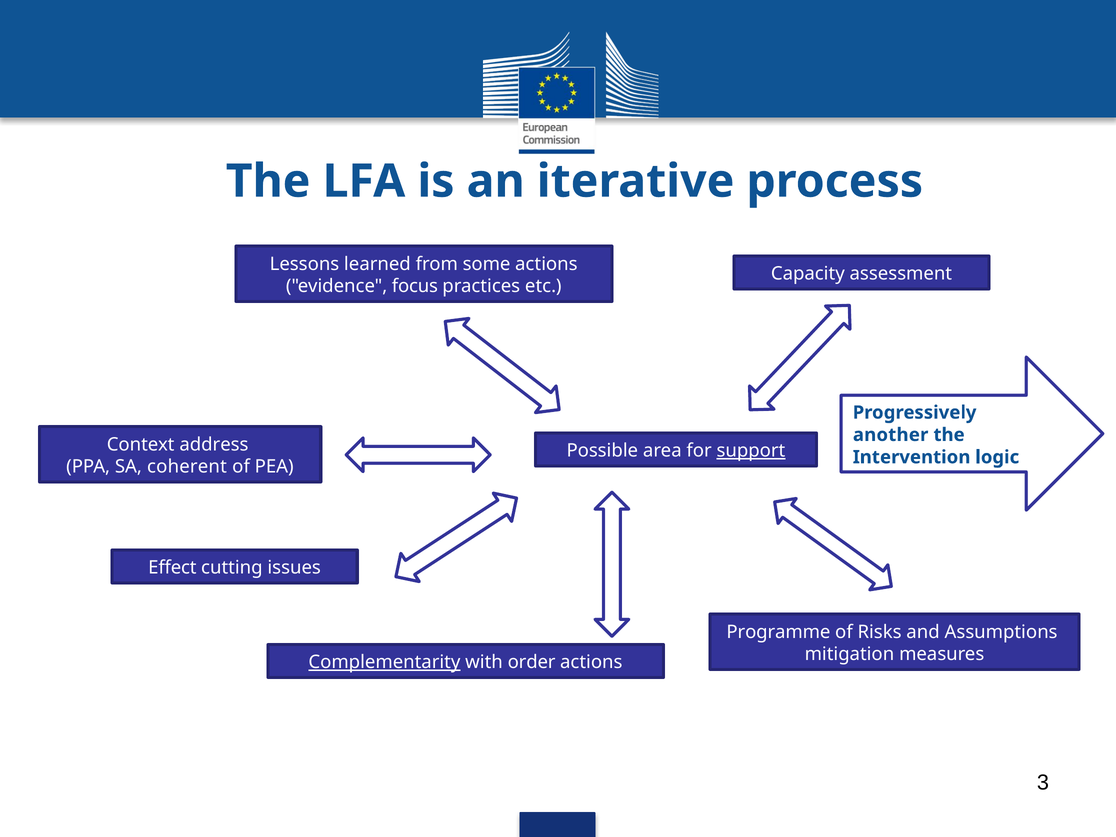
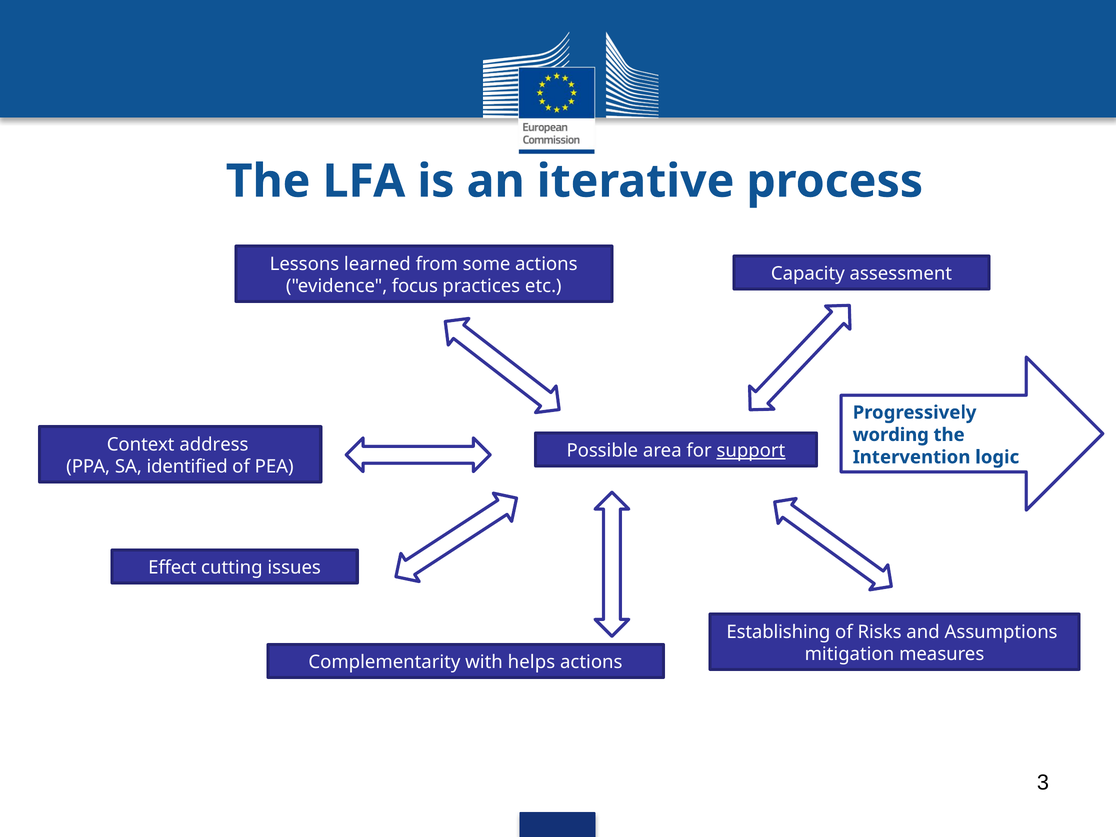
another: another -> wording (891, 435)
coherent: coherent -> identified (187, 467)
Programme: Programme -> Establishing (778, 632)
Complementarity underline: present -> none (384, 662)
order: order -> helps (531, 662)
